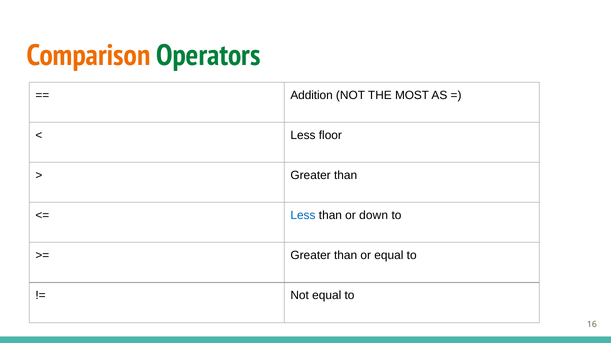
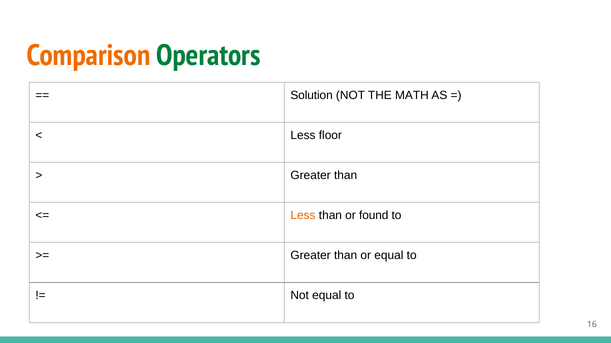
Addition: Addition -> Solution (312, 95)
MOST: MOST -> MATH (412, 95)
Less colour: blue -> orange (303, 216)
down: down -> found (374, 216)
